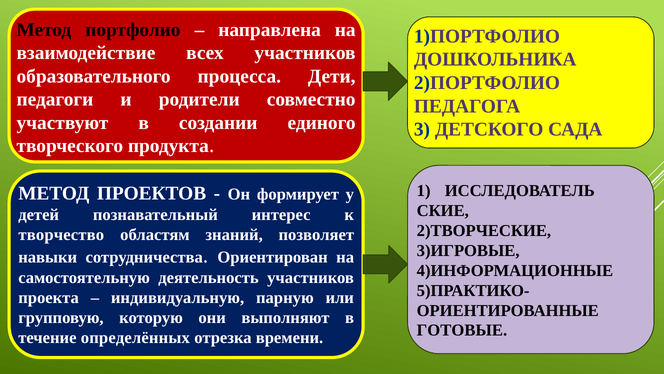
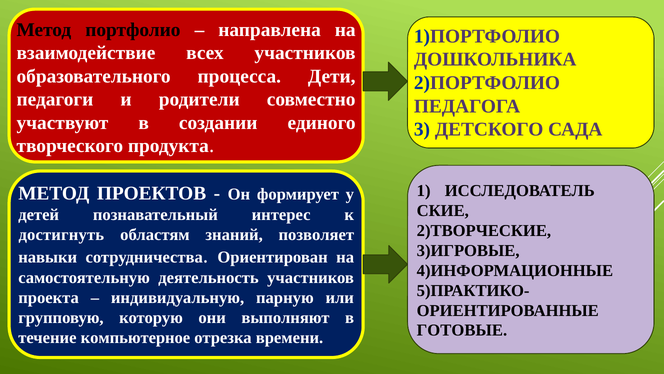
творчество: творчество -> достигнуть (61, 234)
определённых: определённых -> компьютерное (135, 337)
